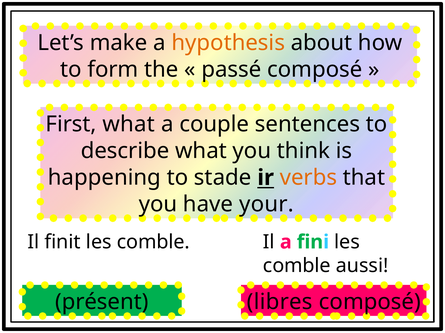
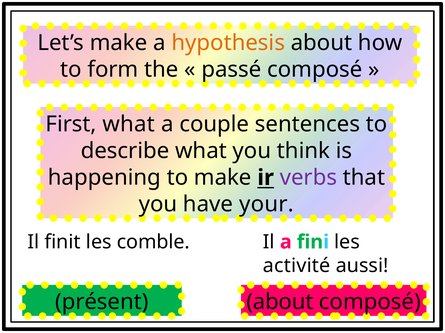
to stade: stade -> make (223, 178)
verbs colour: orange -> purple (308, 178)
comble: comble -> activité (297, 266)
présent libres: libres -> about (280, 303)
